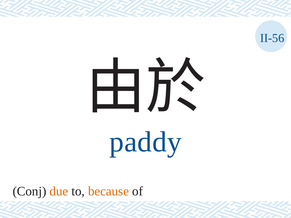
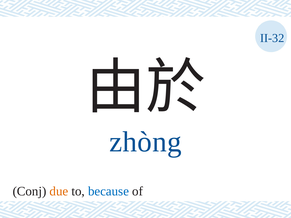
II-56: II-56 -> II-32 (272, 38)
paddy: paddy -> zhòng (145, 142)
because colour: orange -> blue (108, 191)
